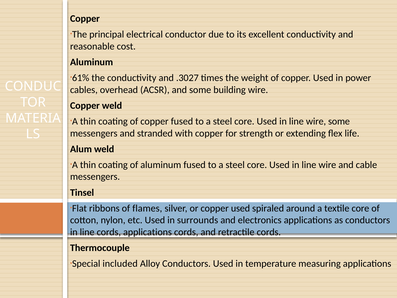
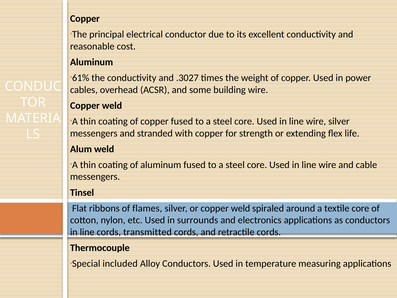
wire some: some -> silver (339, 121)
or copper used: used -> weld (240, 208)
cords applications: applications -> transmitted (147, 232)
